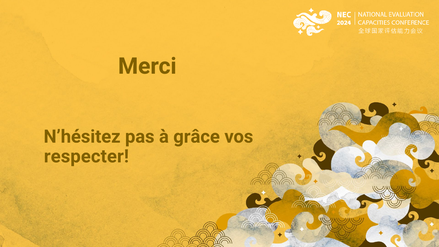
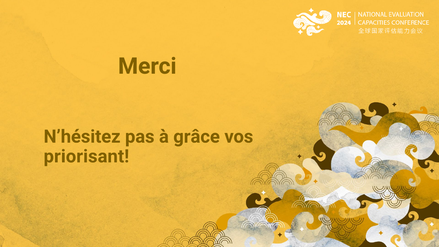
respecter: respecter -> priorisant (86, 156)
